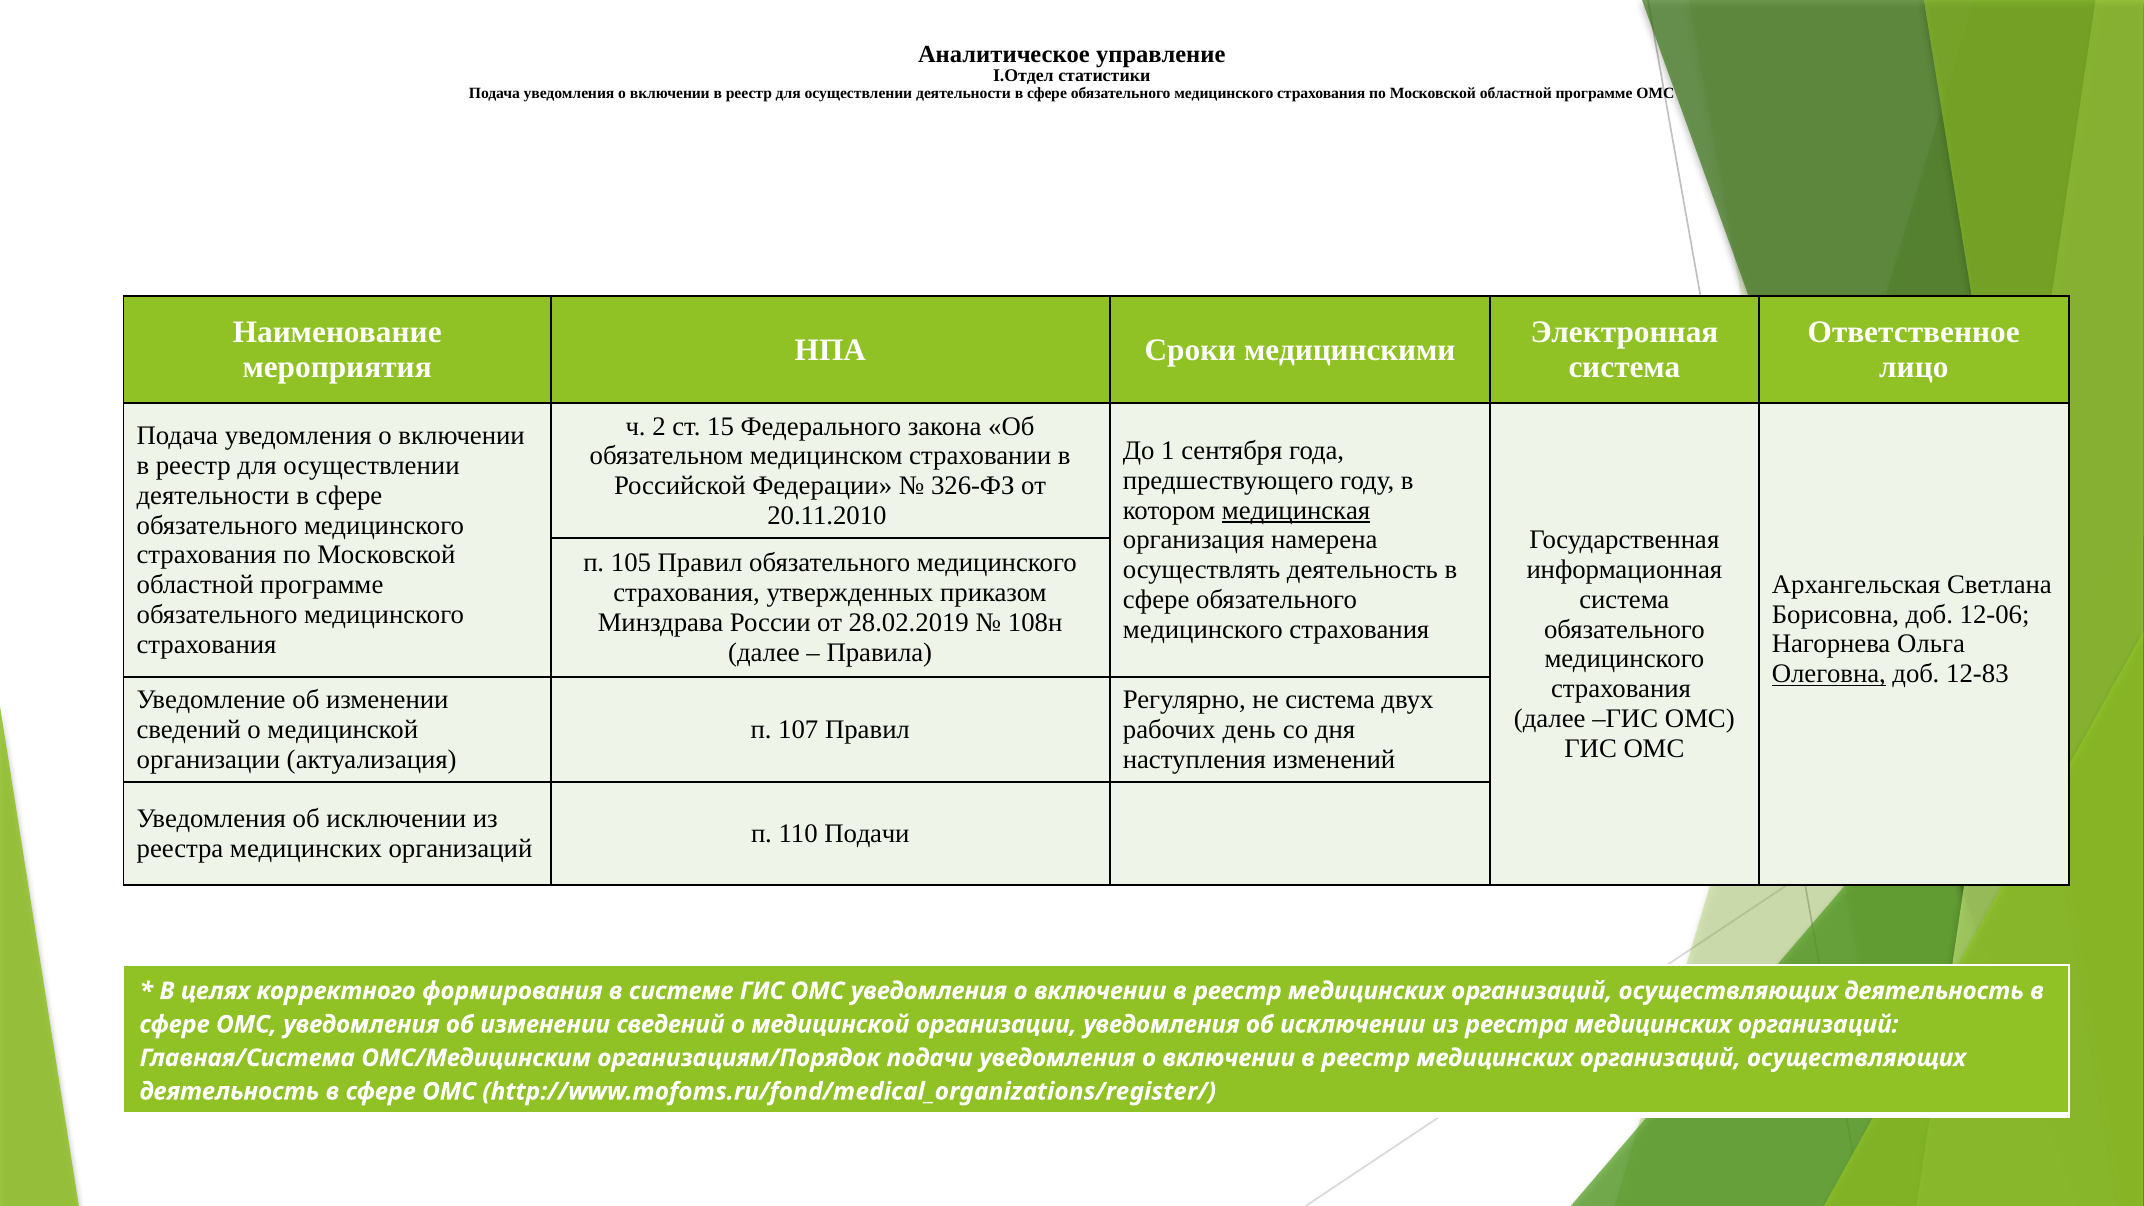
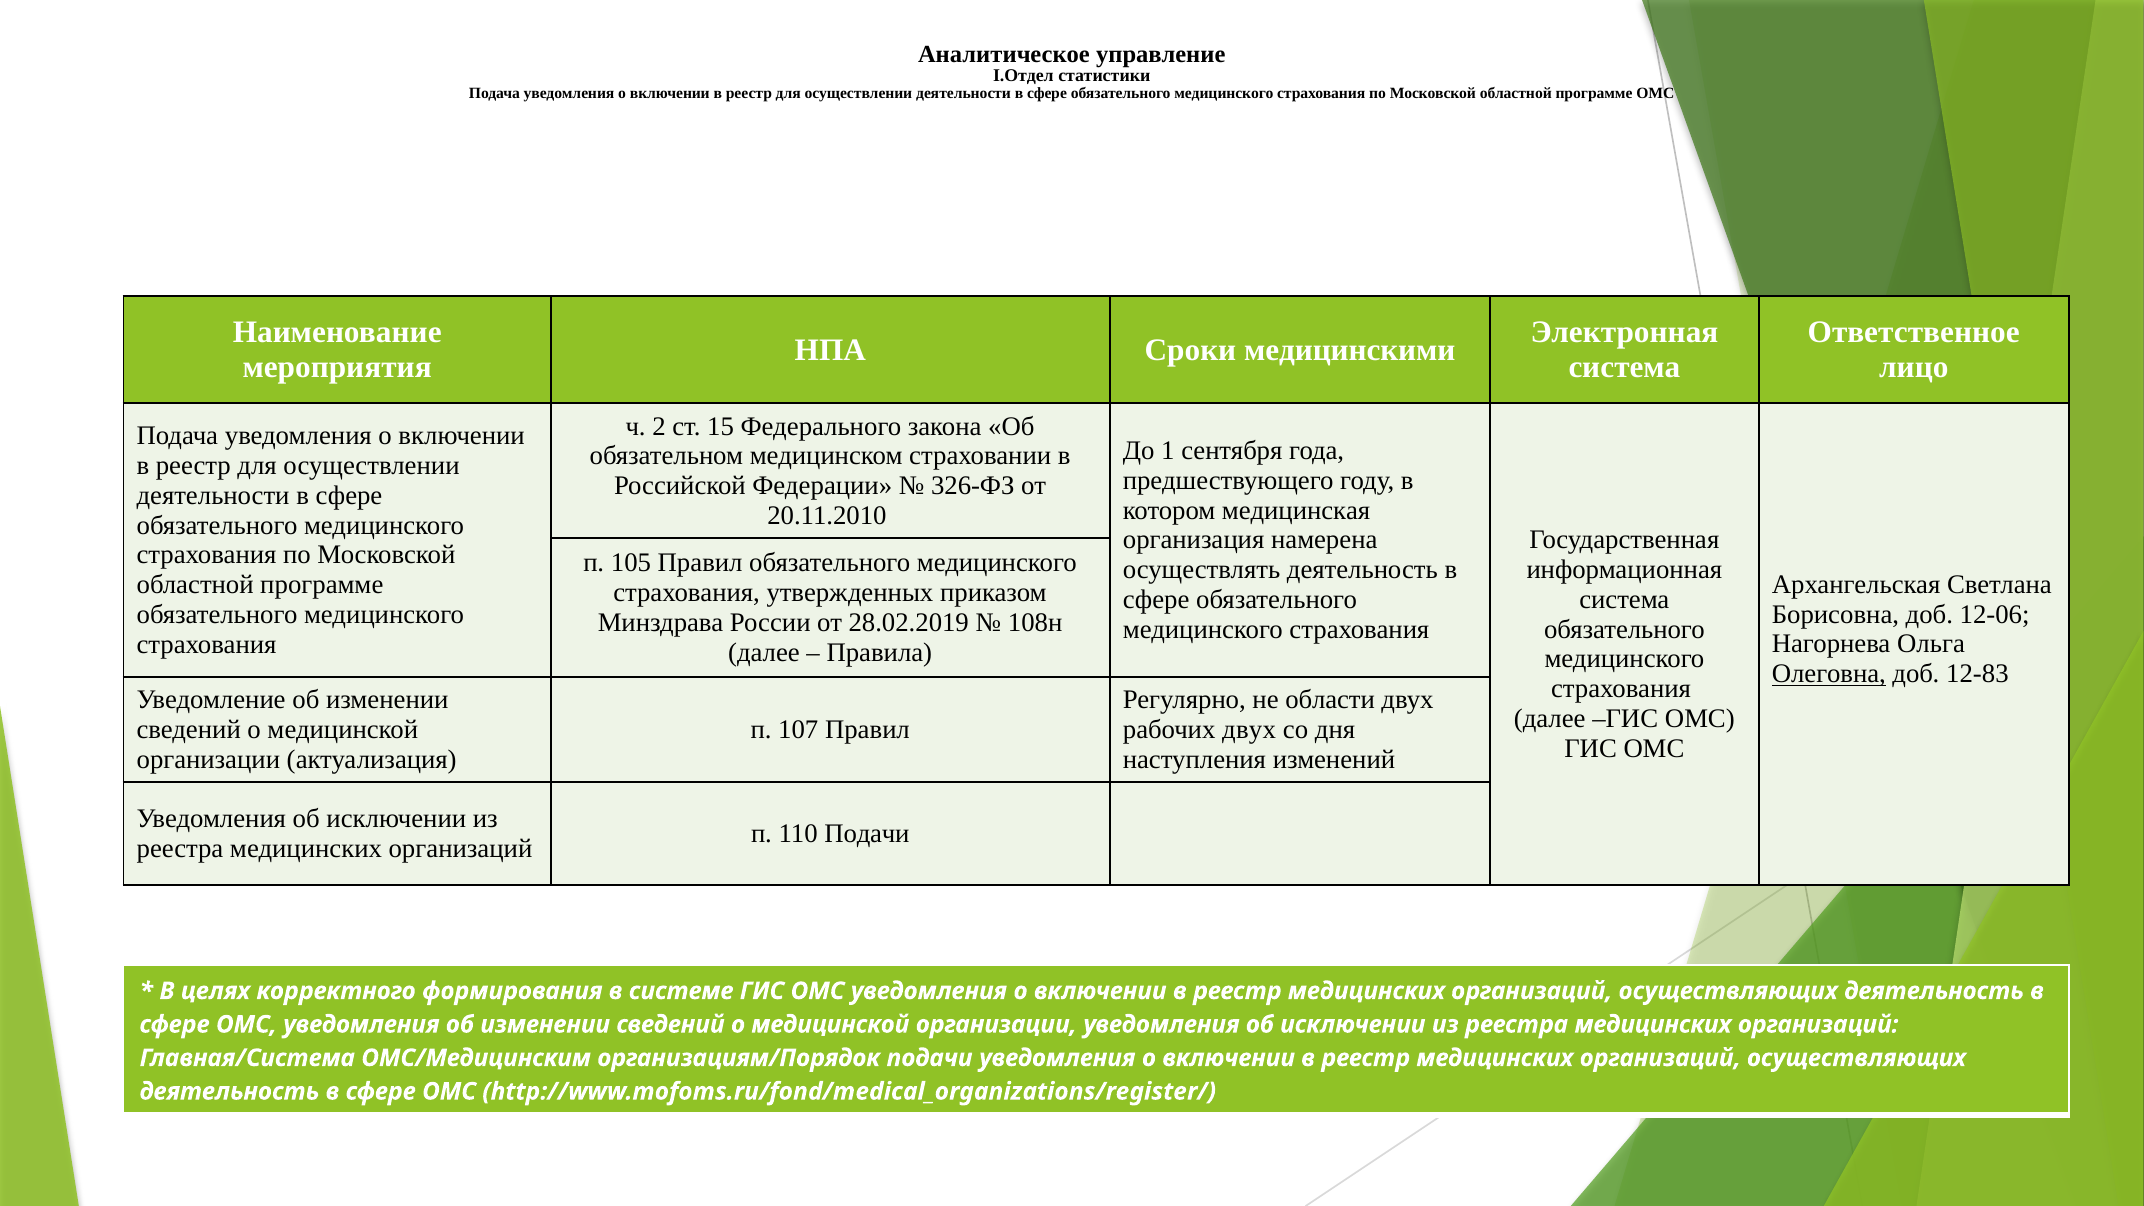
медицинская underline: present -> none (1296, 510)
не система: система -> области (1330, 700)
рабочих день: день -> двух (1249, 730)
